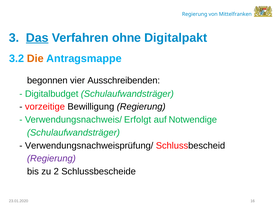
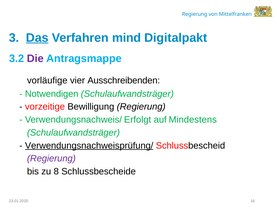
ohne: ohne -> mind (127, 38)
Die colour: orange -> purple (35, 58)
begonnen: begonnen -> vorläufige (47, 80)
Digitalbudget: Digitalbudget -> Notwendigen (52, 94)
Notwendige: Notwendige -> Mindestens (193, 120)
Verwendungsnachweisprüfung/ underline: none -> present (89, 145)
2: 2 -> 8 (56, 171)
